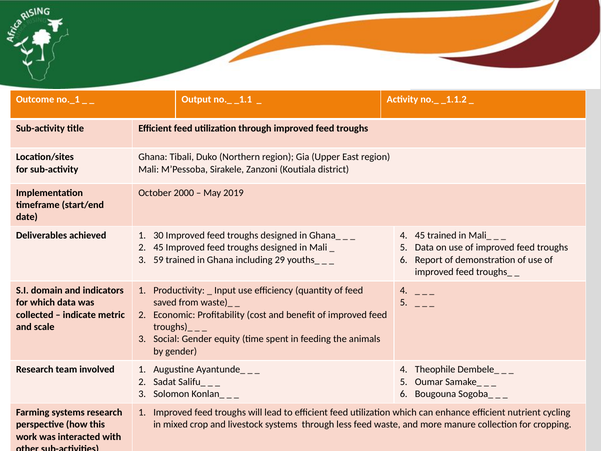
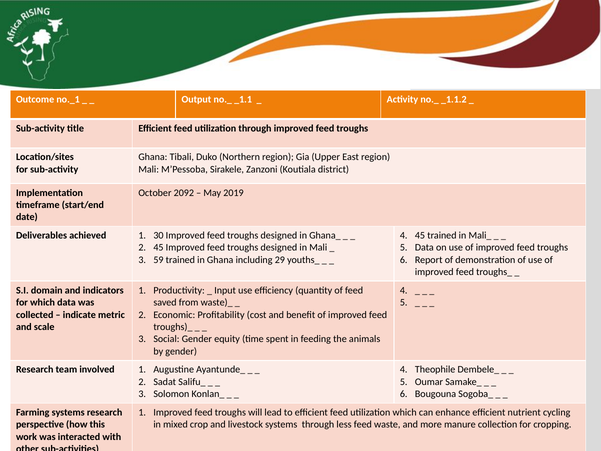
2000: 2000 -> 2092 (184, 193)
